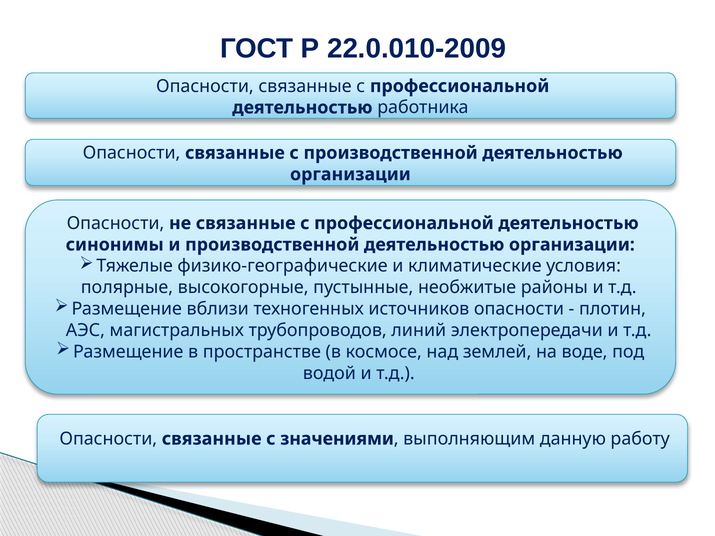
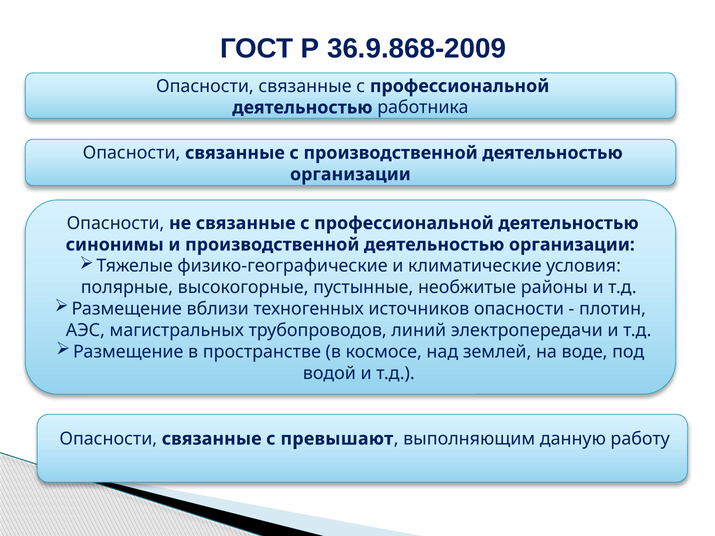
22.0.010-2009: 22.0.010-2009 -> 36.9.868-2009 (417, 49)
значениями: значениями -> превышают (337, 439)
